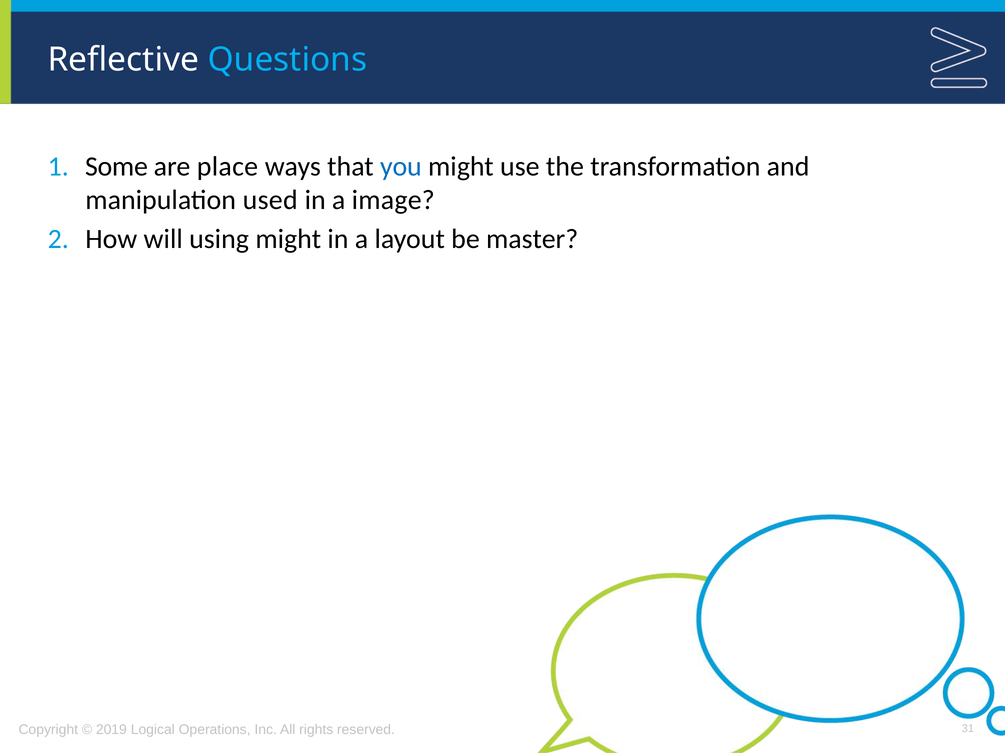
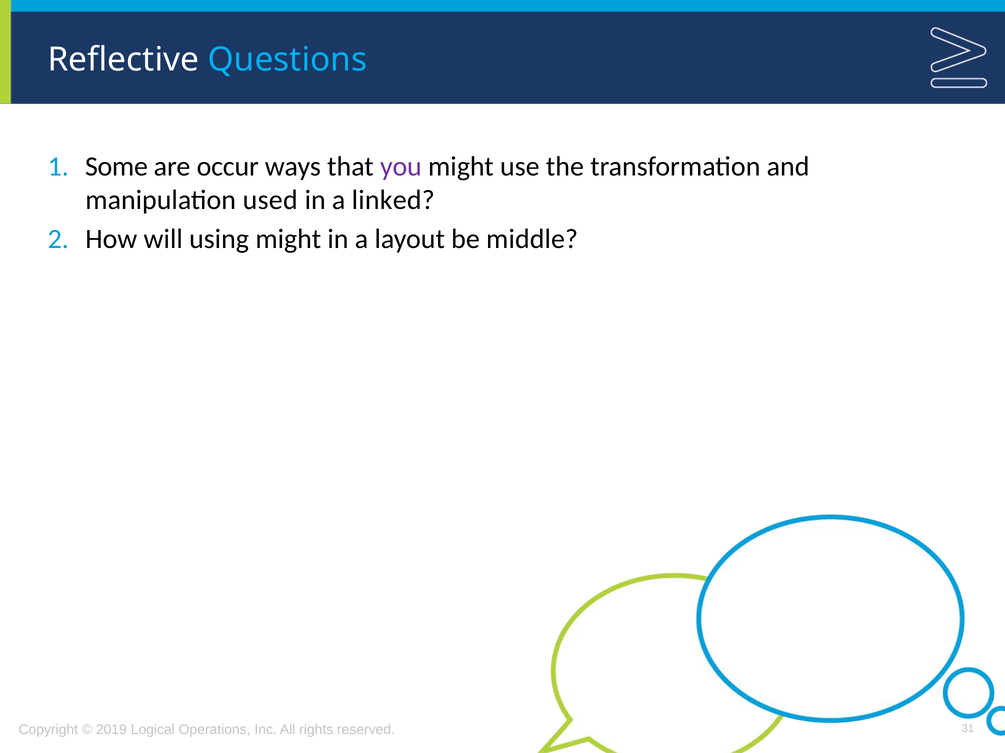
place: place -> occur (228, 167)
you colour: blue -> purple (401, 167)
image: image -> linked (393, 200)
master: master -> middle (532, 239)
